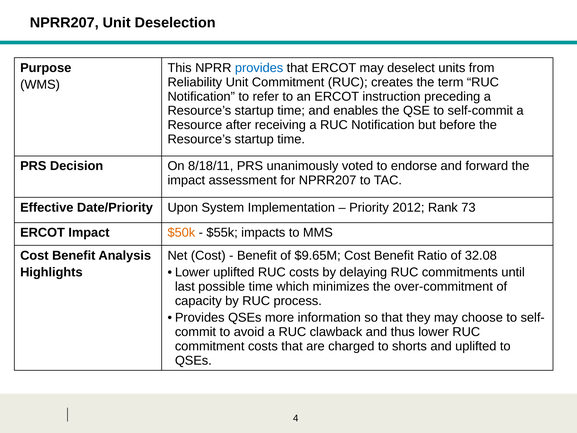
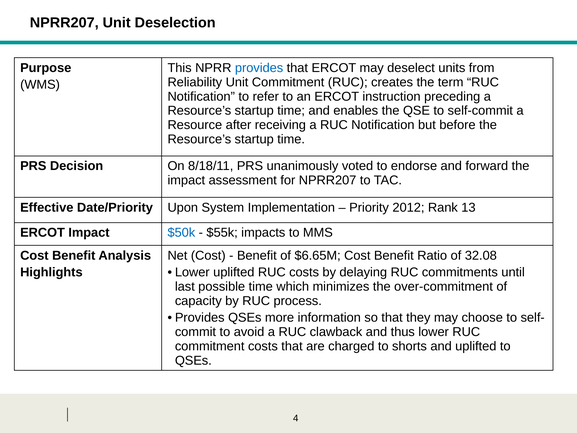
73: 73 -> 13 (468, 207)
$50k colour: orange -> blue (181, 233)
$9.65M: $9.65M -> $6.65M (318, 255)
